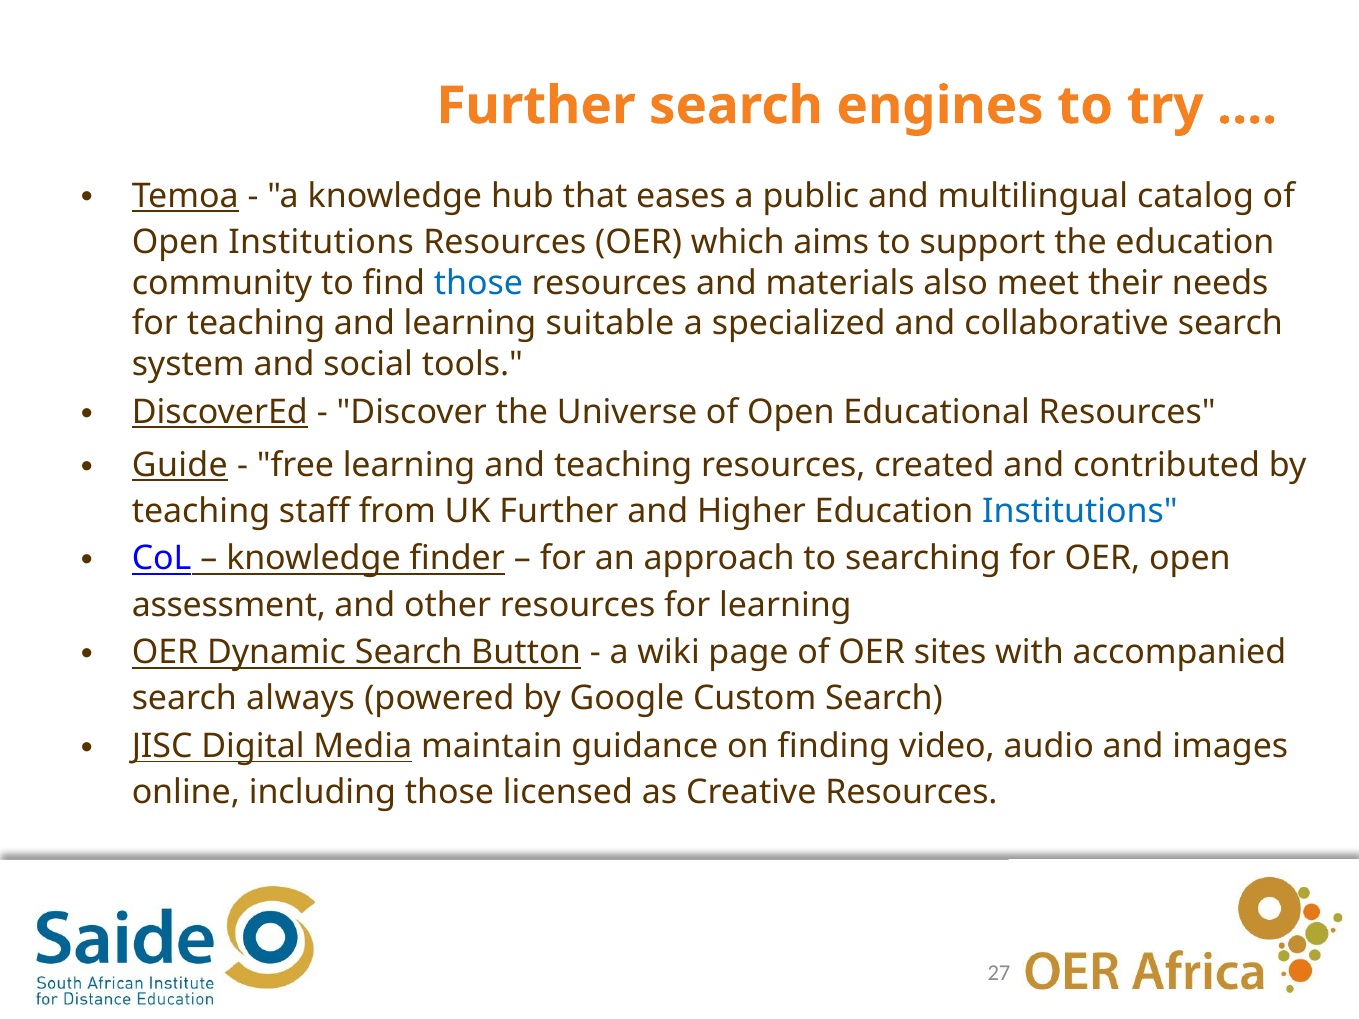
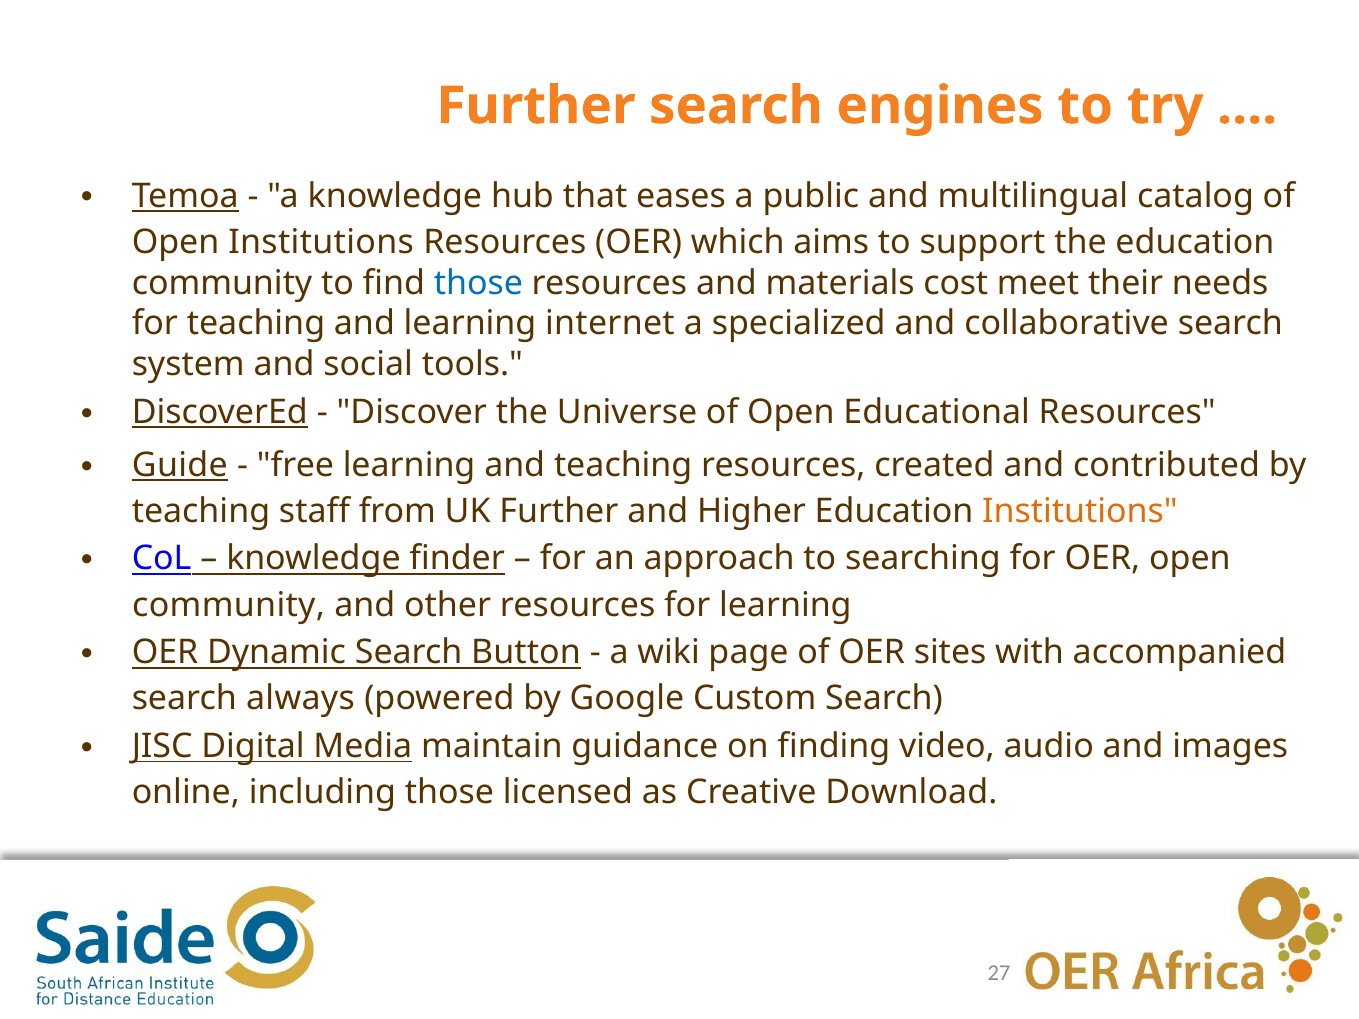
also: also -> cost (956, 283)
suitable: suitable -> internet (610, 324)
Institutions colour: blue -> orange (1080, 511)
assessment: assessment -> community (229, 605)
Creative Resources: Resources -> Download (911, 793)
